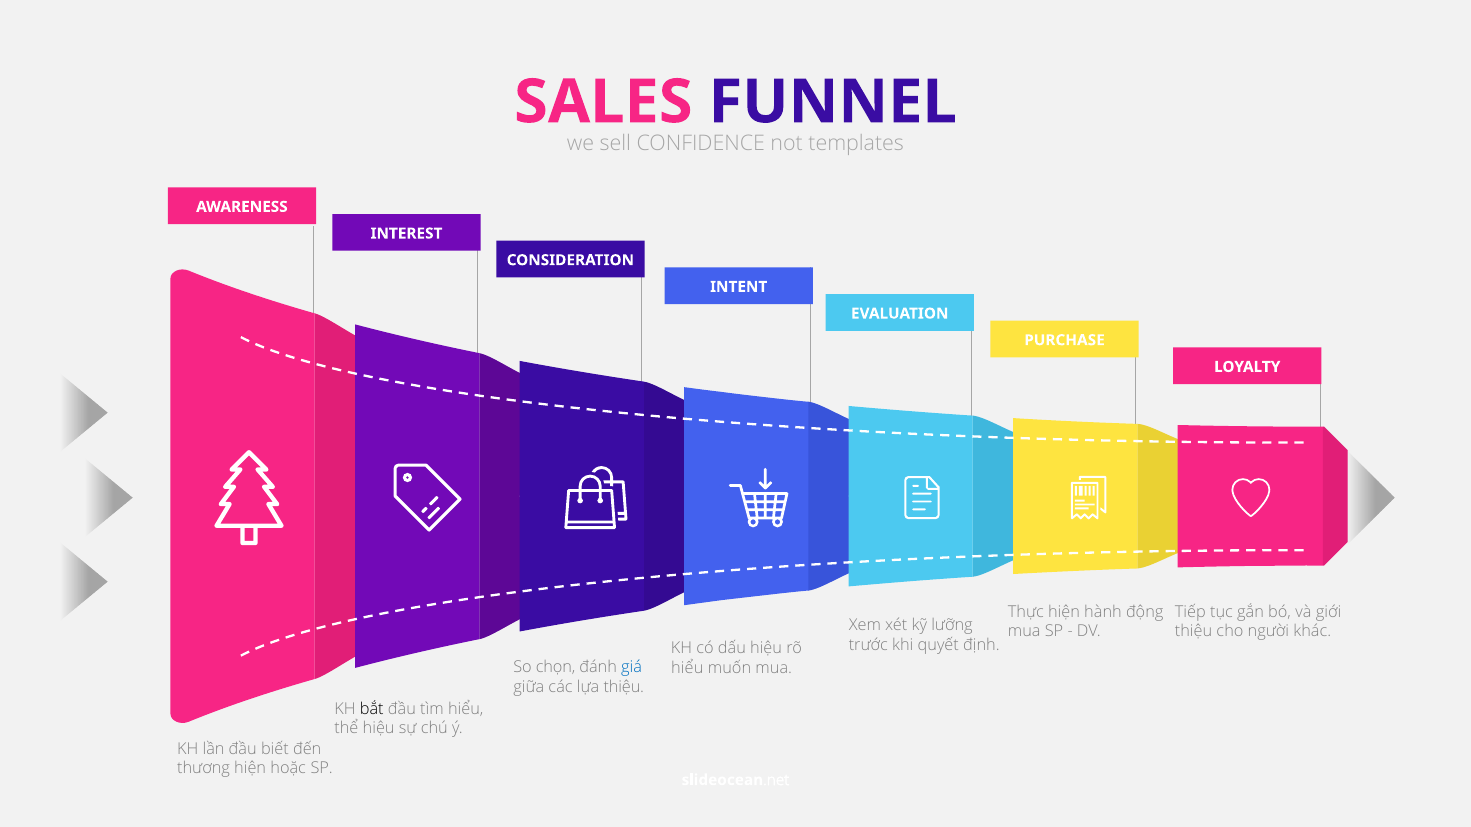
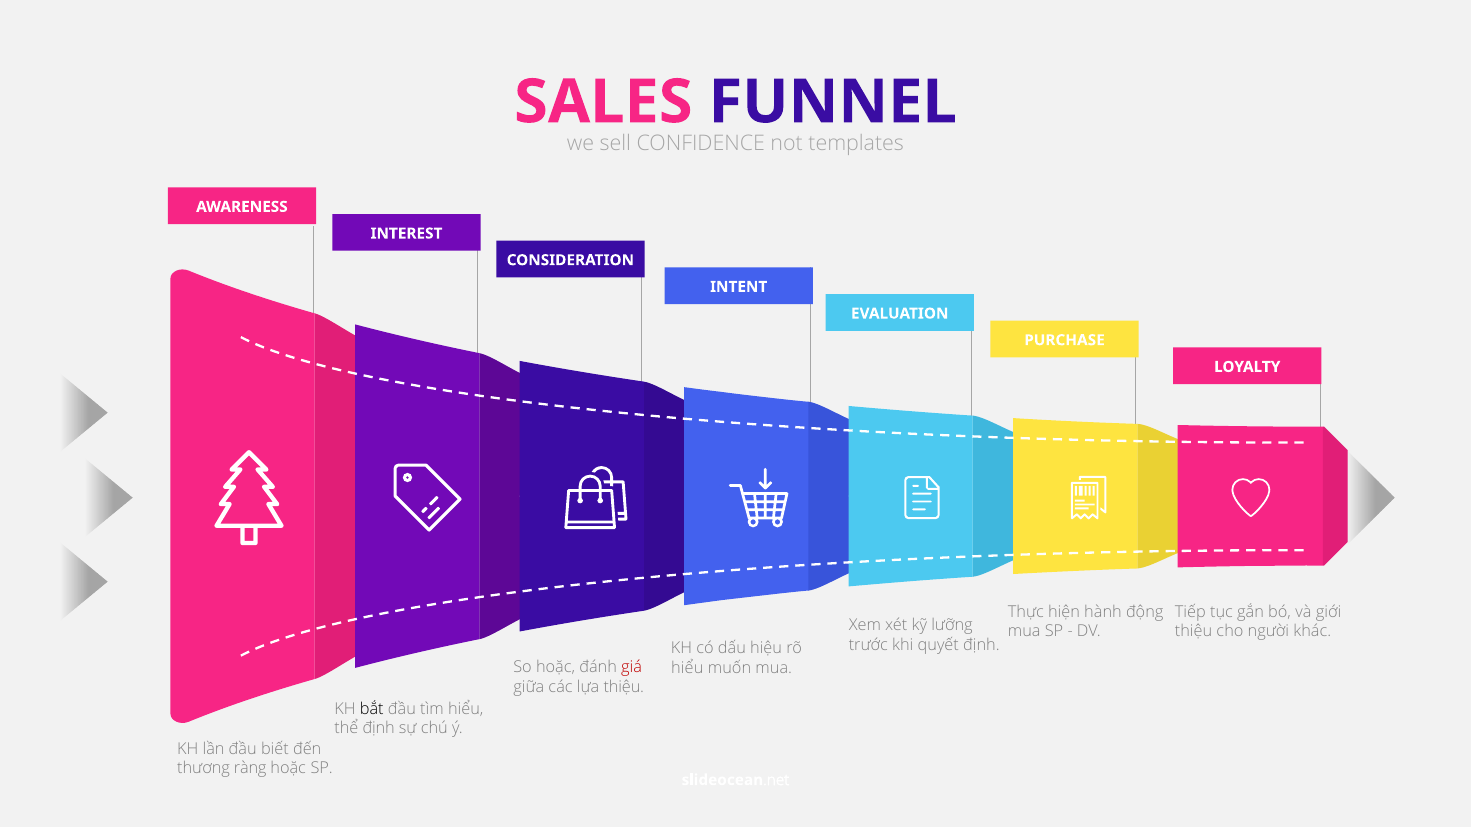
So chọn: chọn -> hoặc (556, 667)
giá colour: blue -> red (632, 667)
thể hiệu: hiệu -> định (379, 729)
thương hiện: hiện -> ràng (250, 769)
